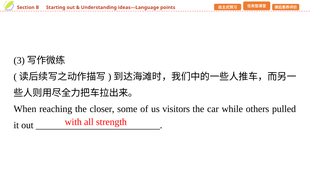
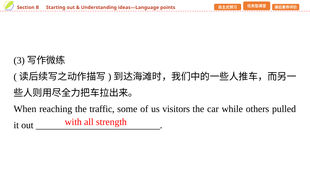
closer: closer -> traffic (102, 109)
